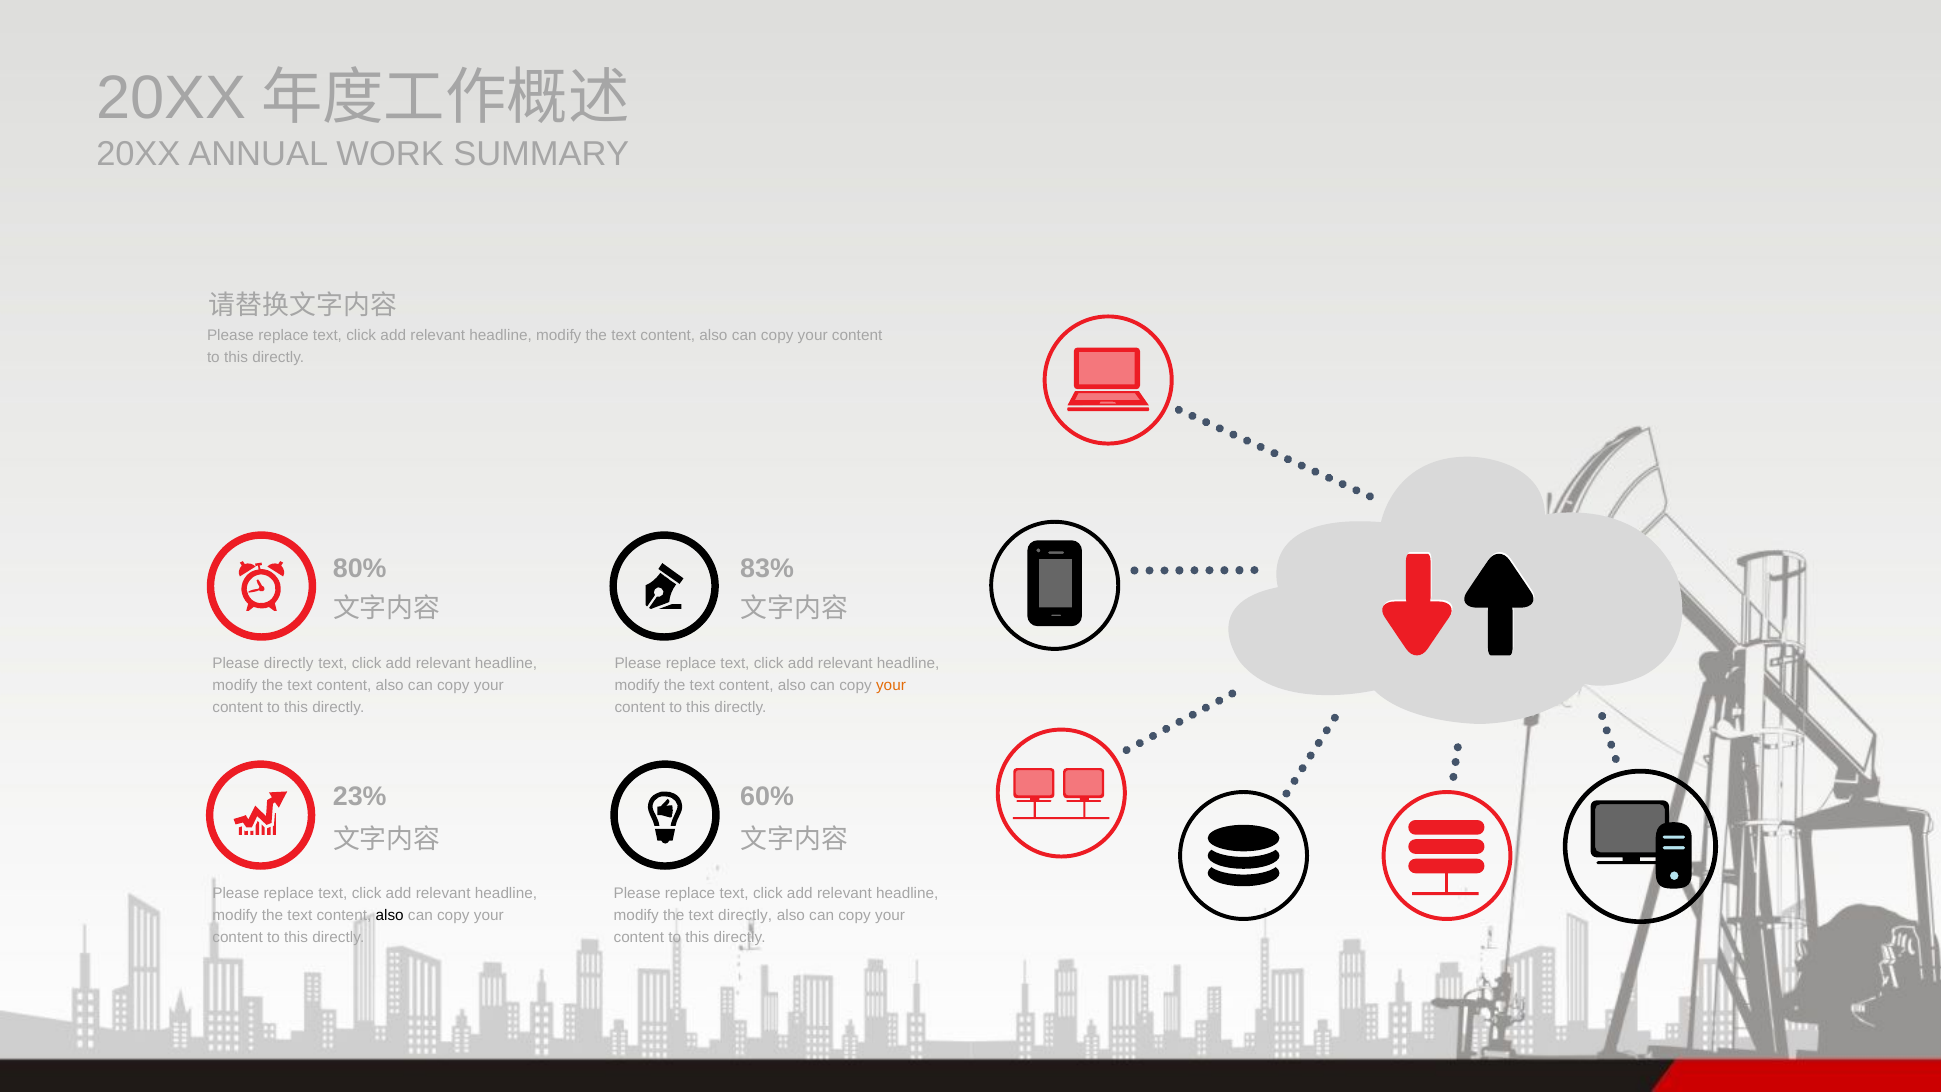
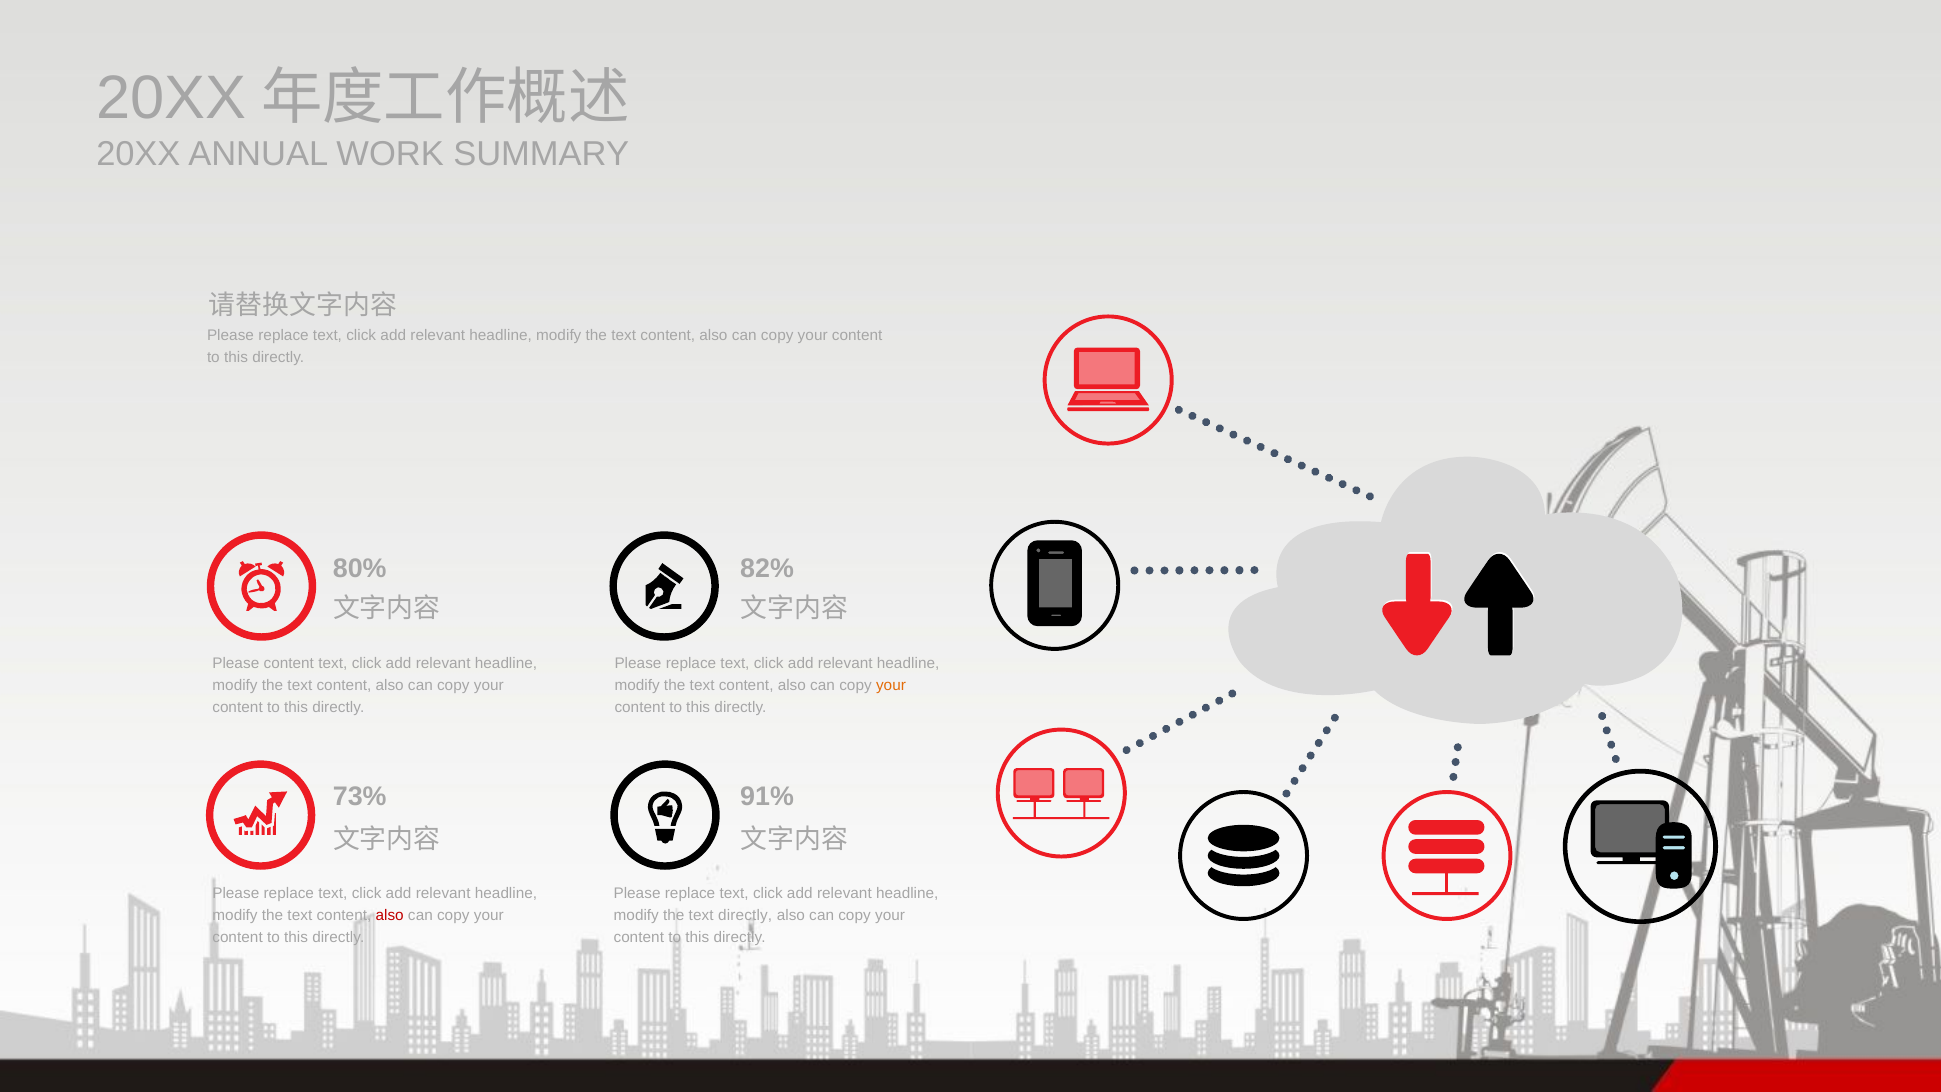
83%: 83% -> 82% (767, 568)
Please directly: directly -> content (289, 663)
23%: 23% -> 73% (360, 796)
60%: 60% -> 91% (767, 796)
also colour: black -> red (390, 915)
